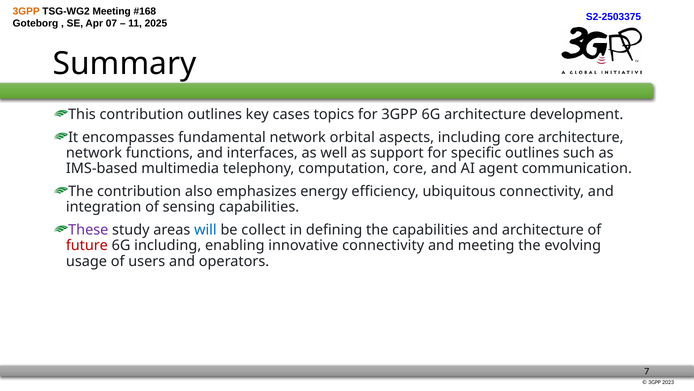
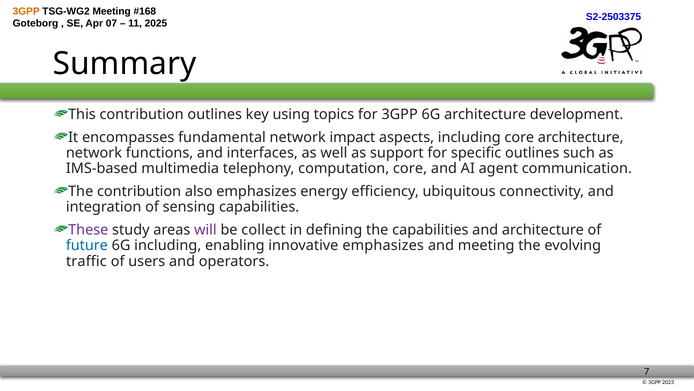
cases: cases -> using (291, 114)
orbital: orbital -> impact (352, 137)
will colour: blue -> purple (205, 230)
future colour: red -> blue (87, 245)
innovative connectivity: connectivity -> emphasizes (383, 245)
usage: usage -> traffic (86, 261)
